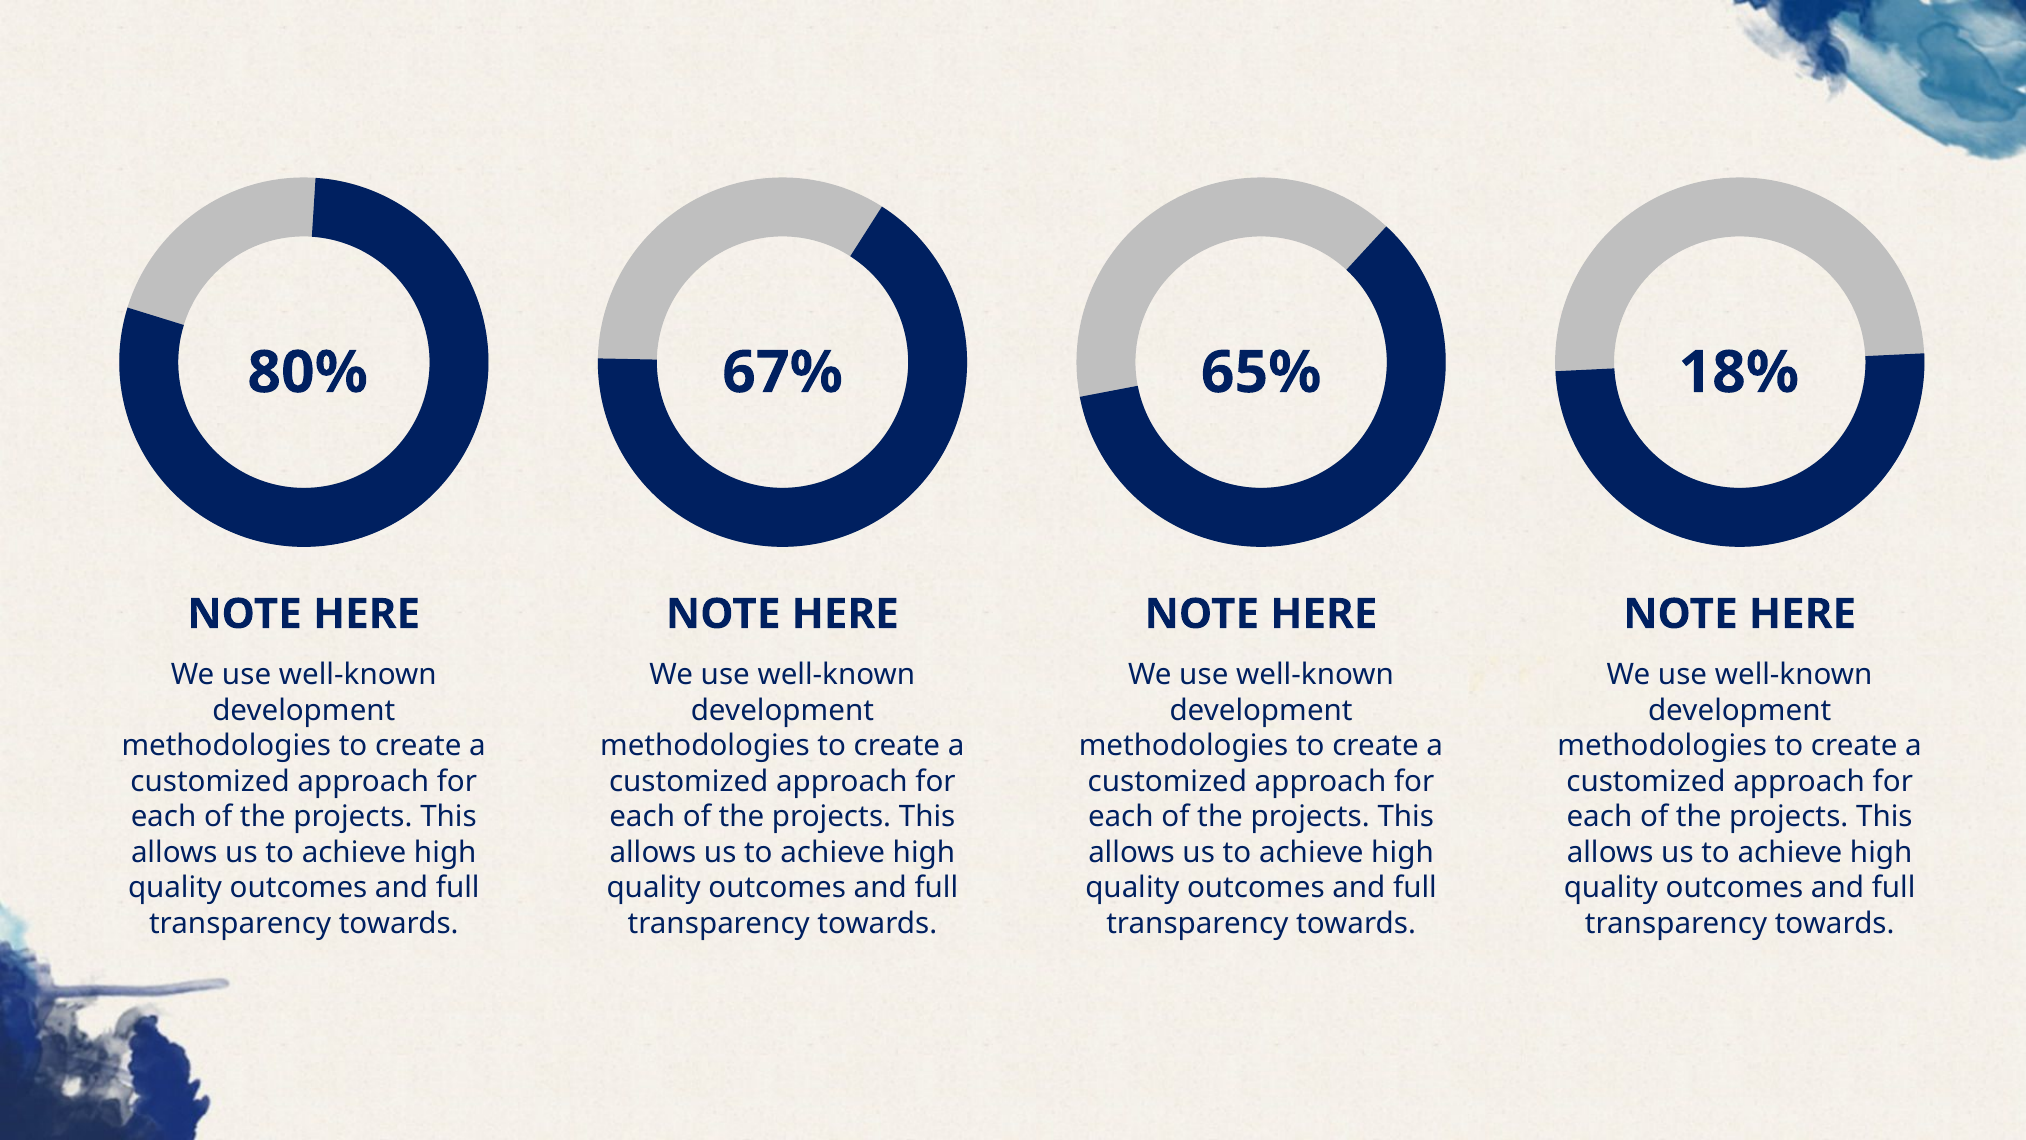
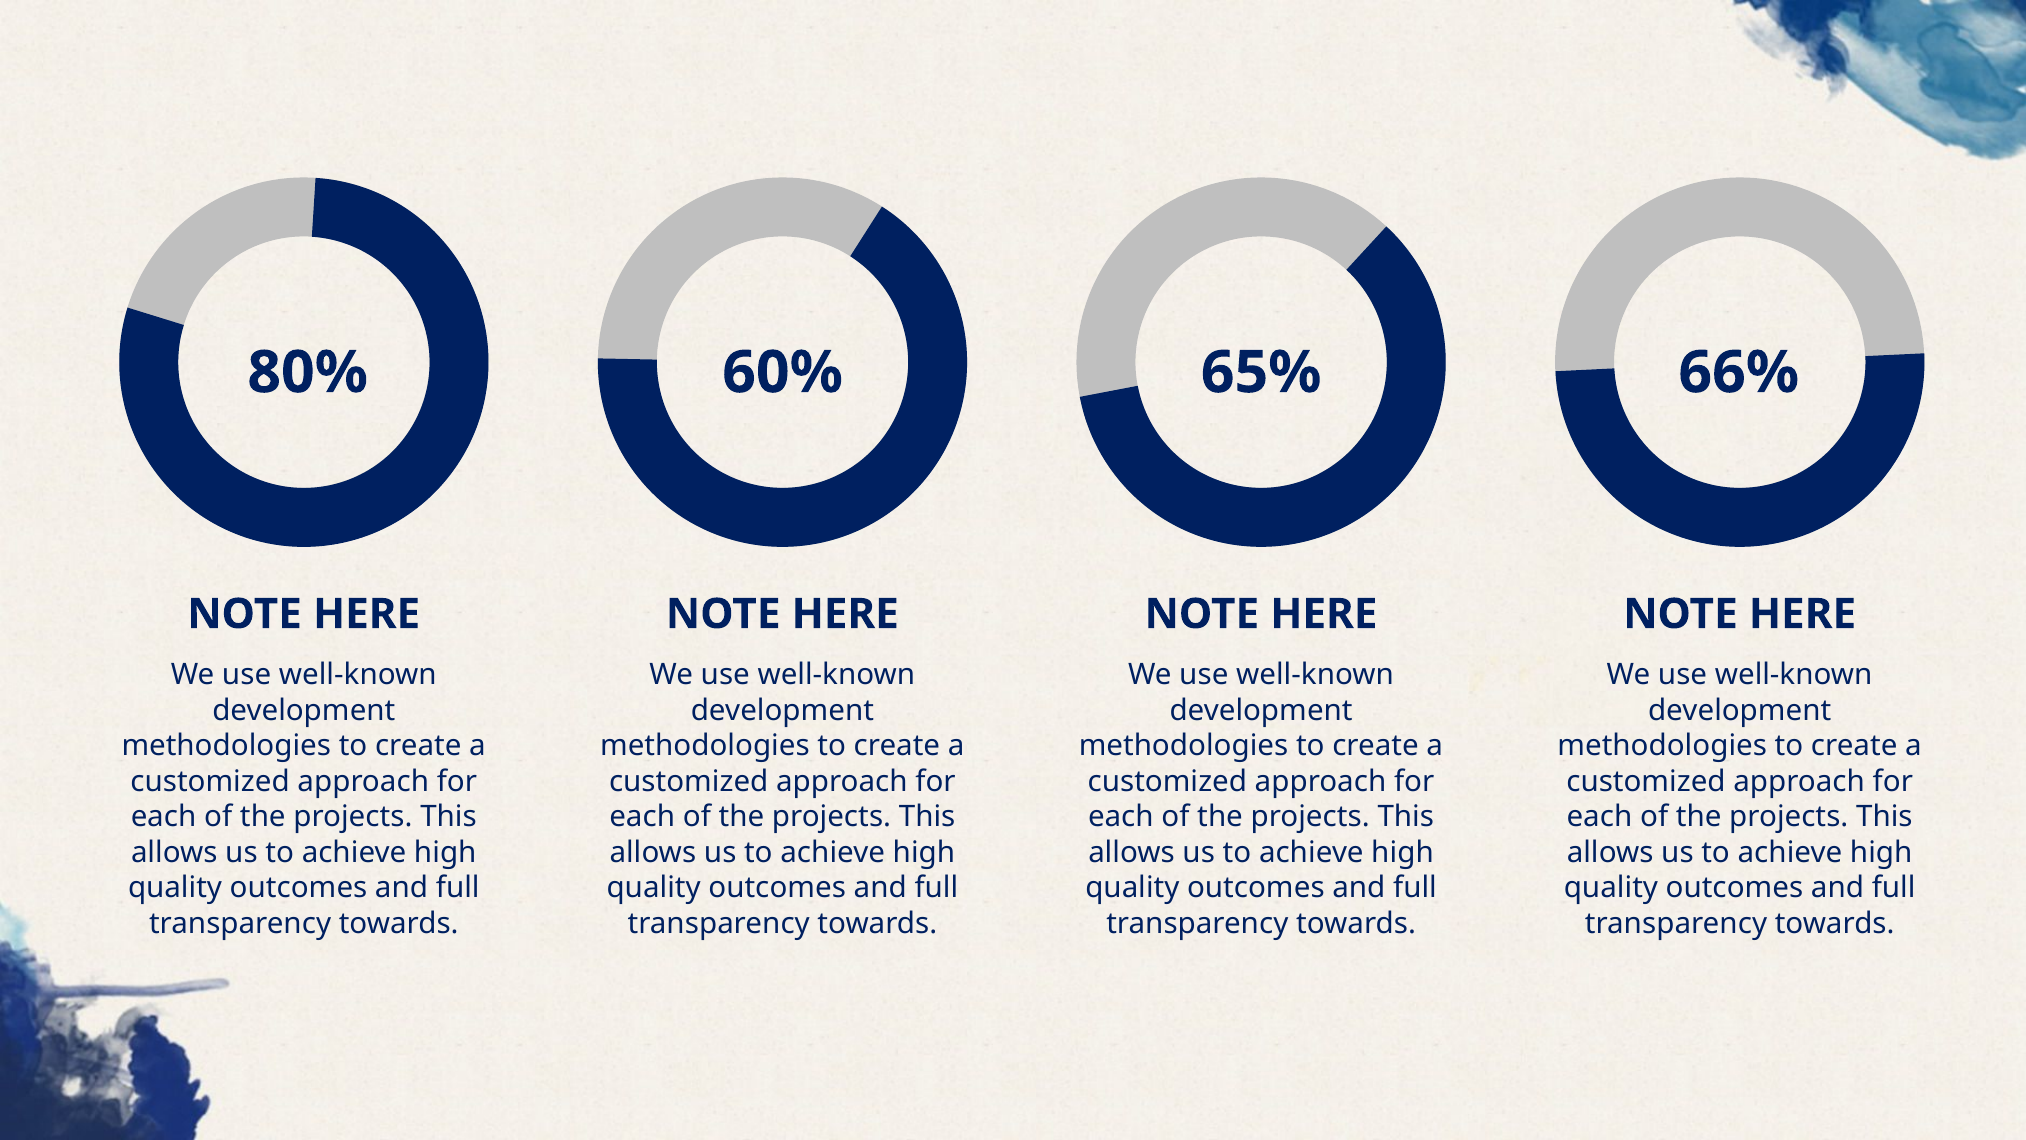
67%: 67% -> 60% (783, 373)
18%: 18% -> 66% (1739, 373)
